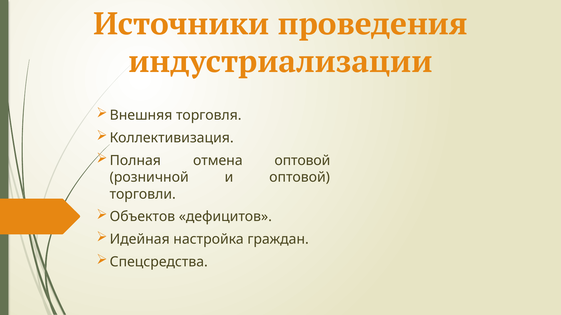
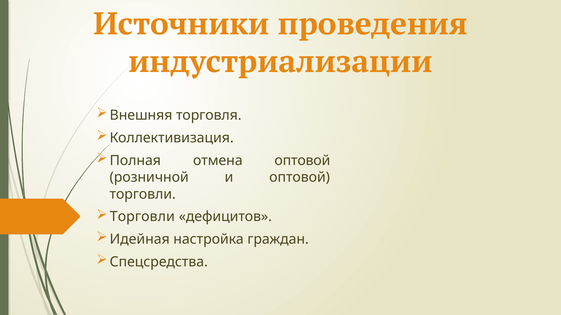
Объектов: Объектов -> Торговли (142, 217)
